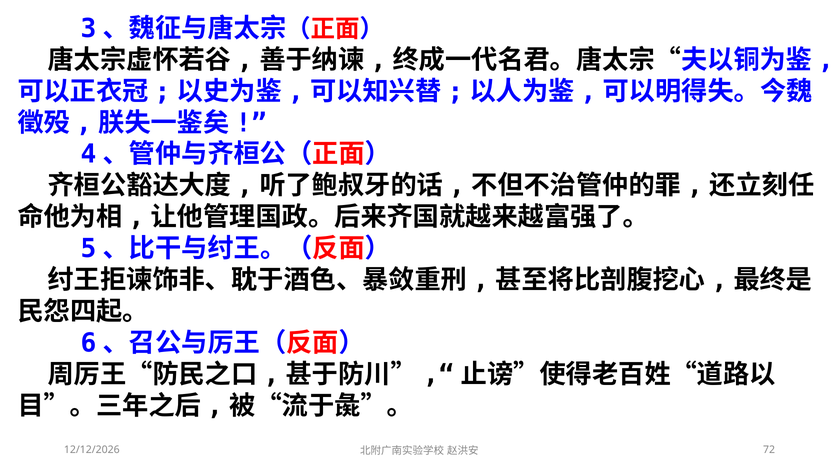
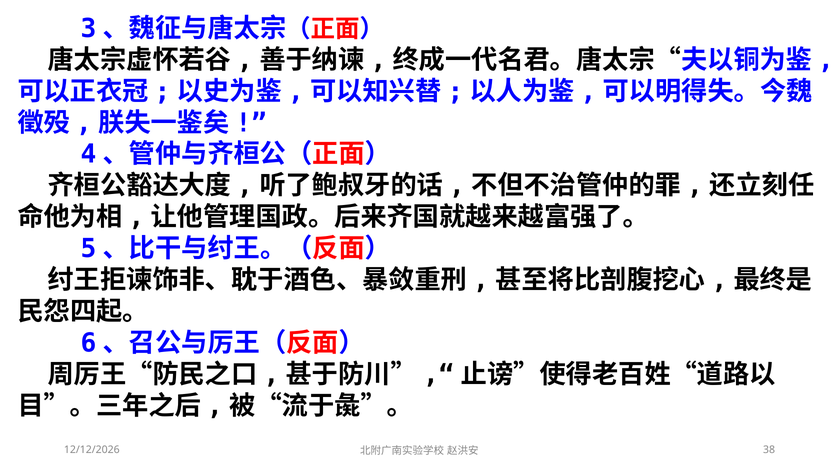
72: 72 -> 38 (769, 450)
